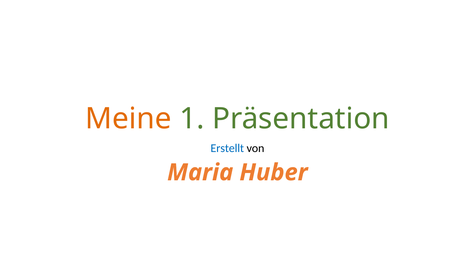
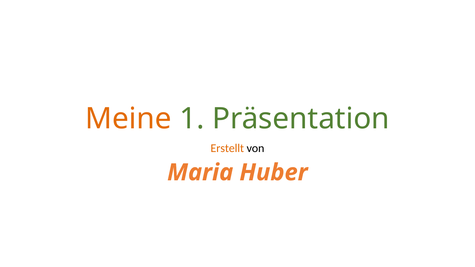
Erstellt colour: blue -> orange (227, 148)
